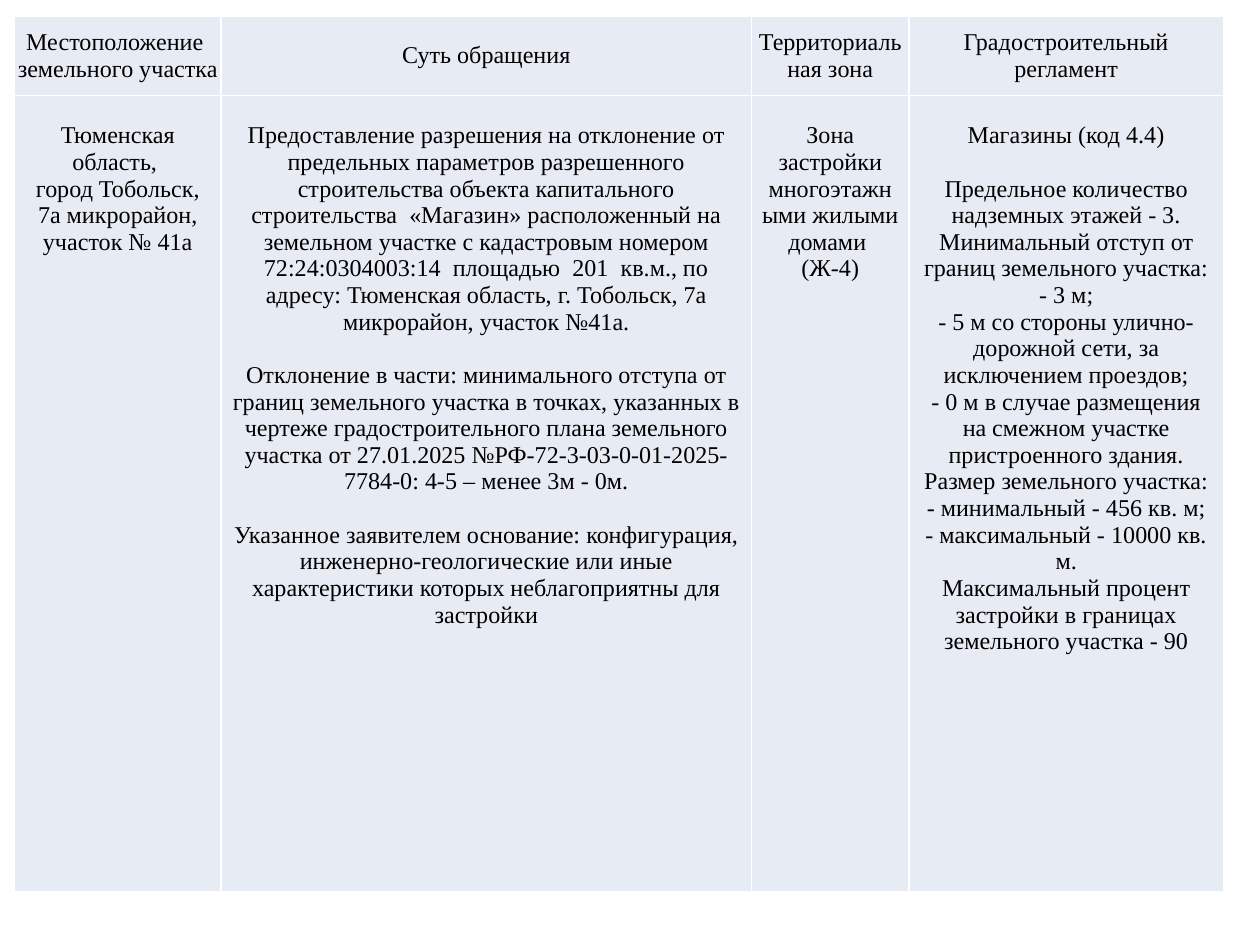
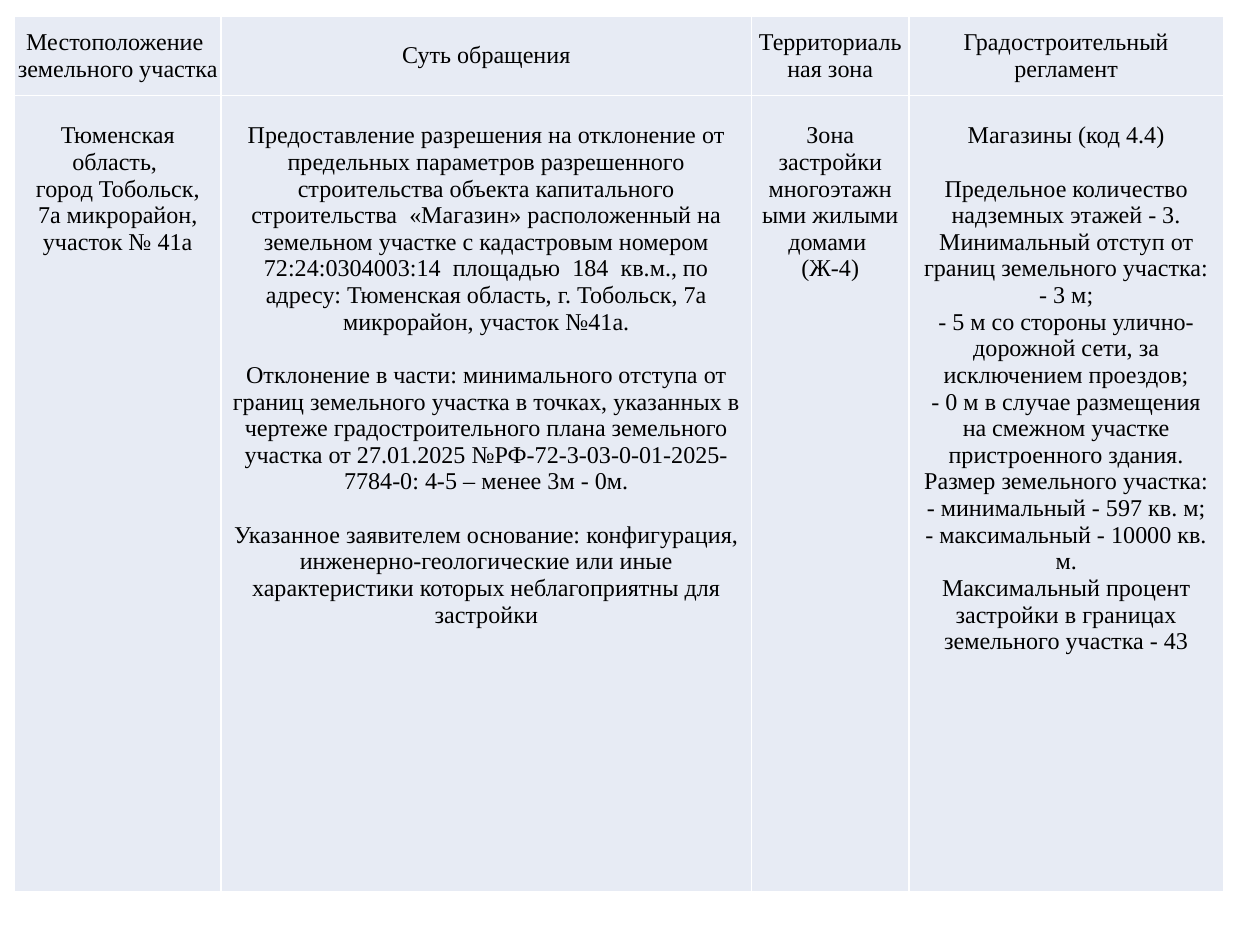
201: 201 -> 184 (590, 269)
456: 456 -> 597 (1124, 508)
90: 90 -> 43 (1176, 641)
